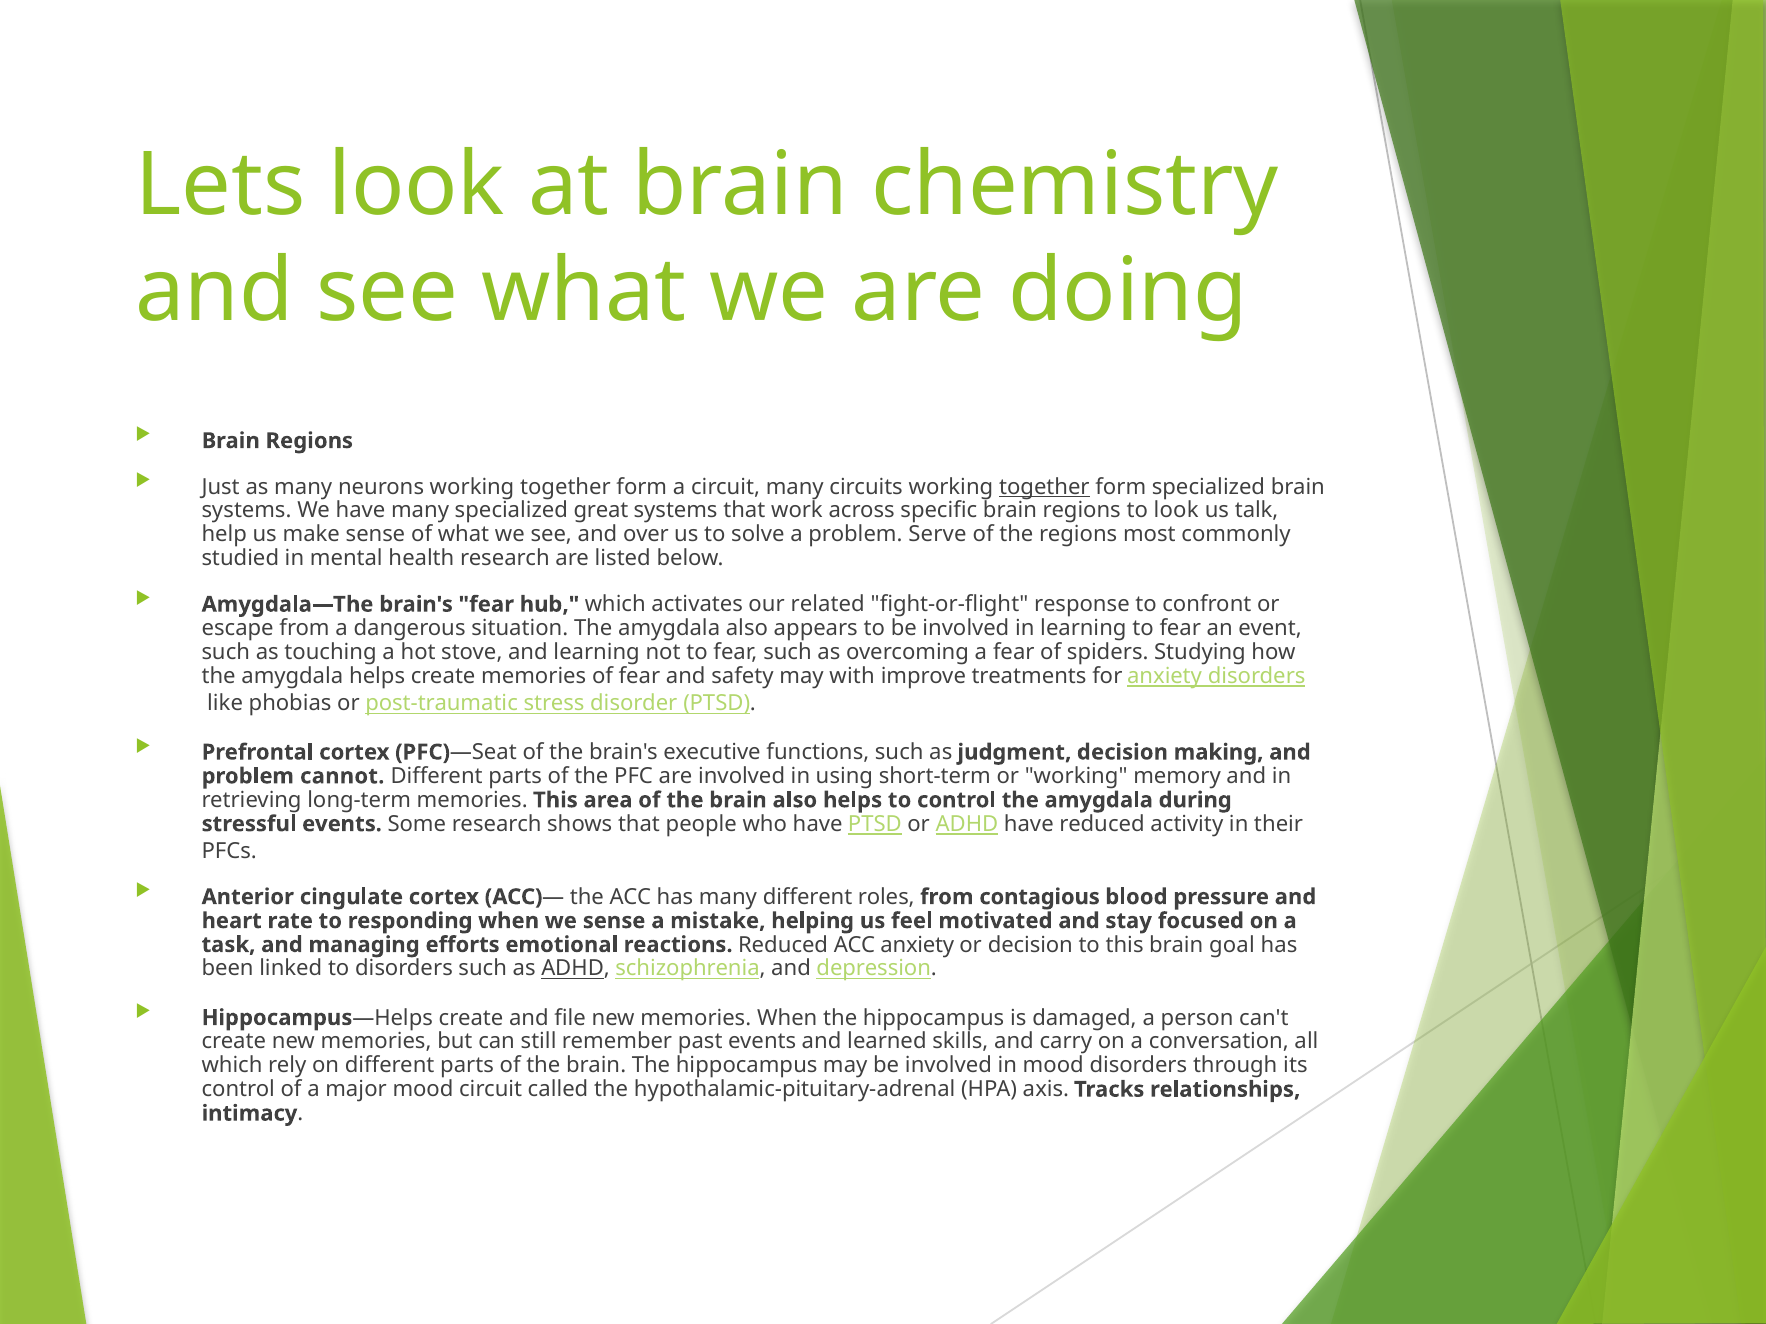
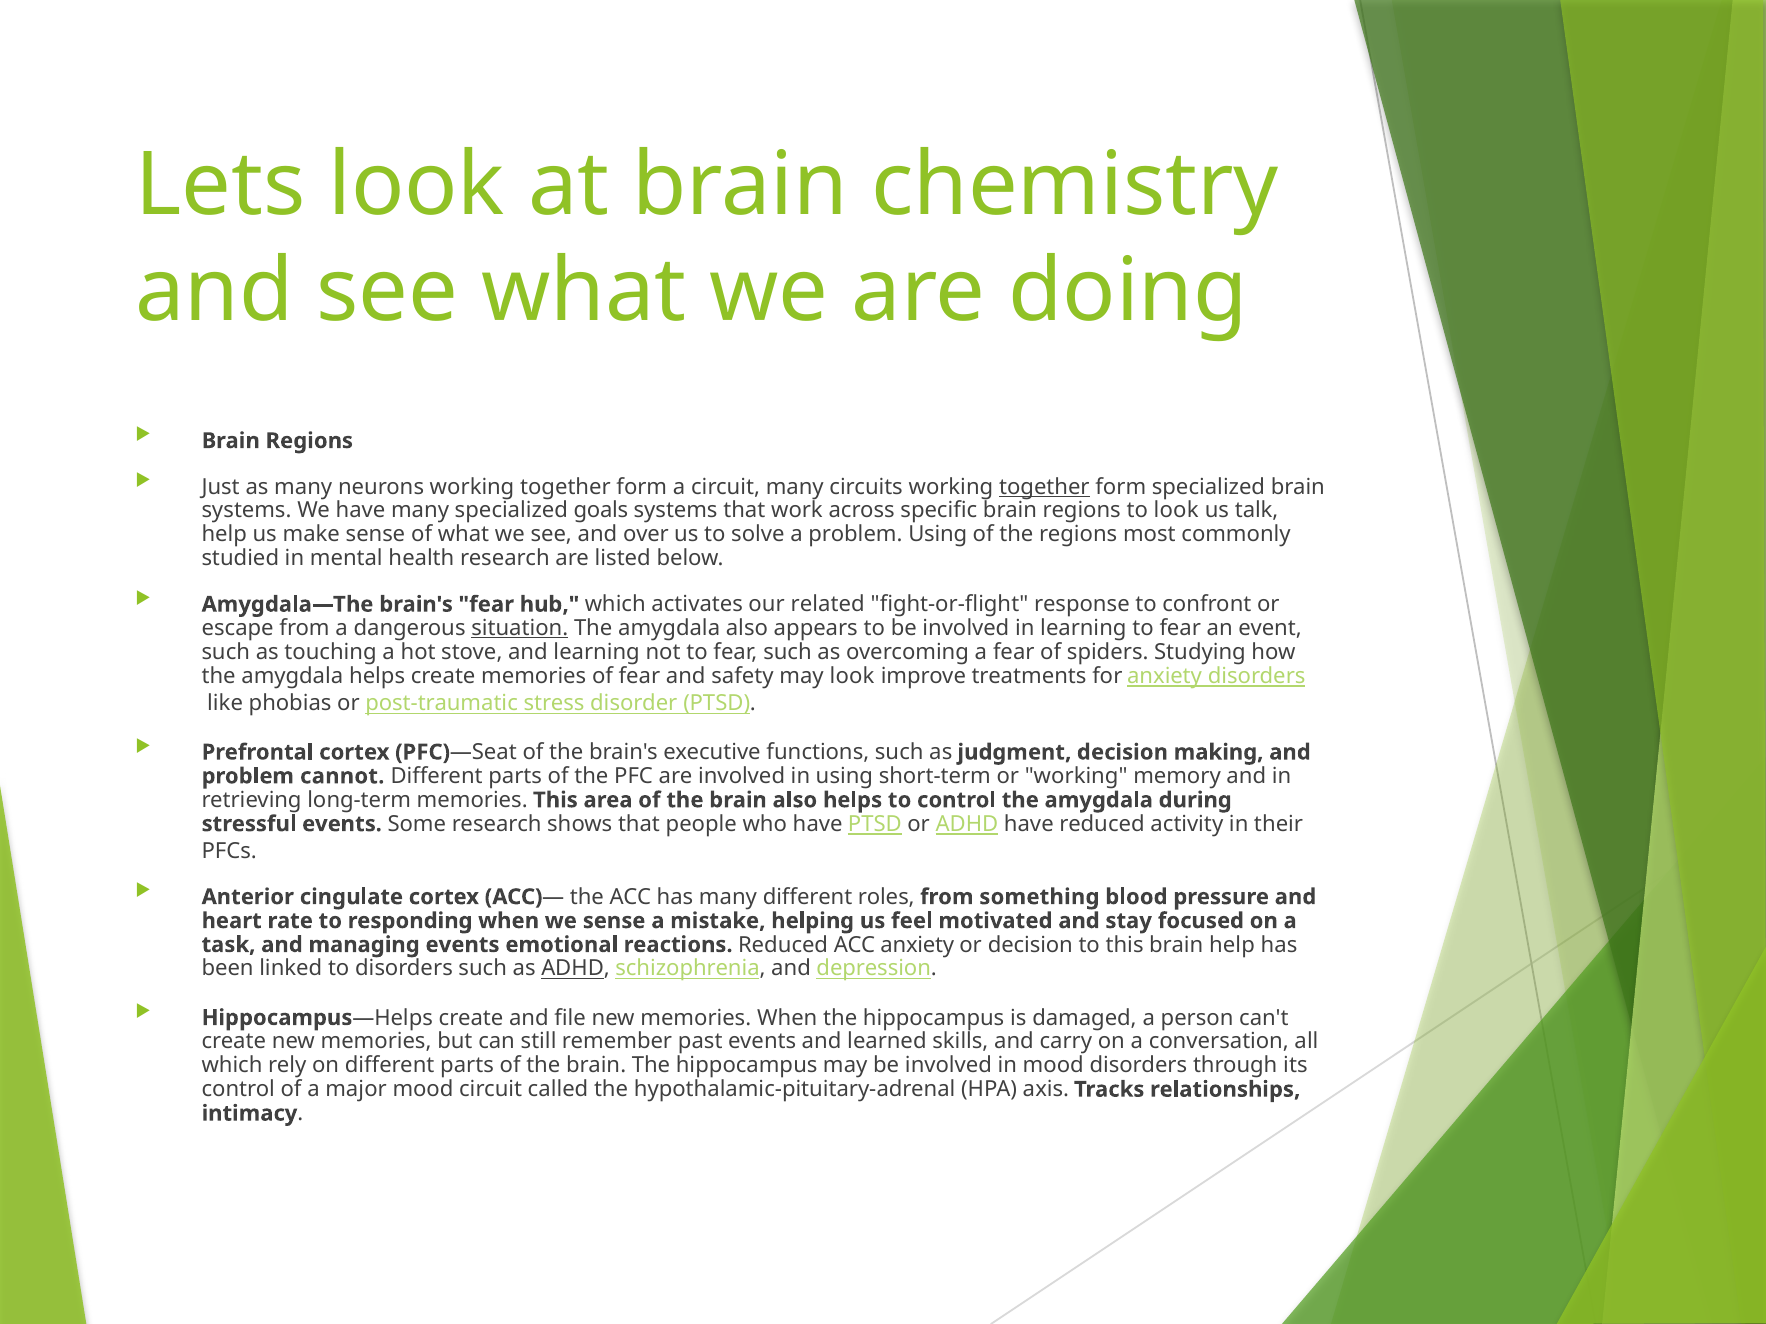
great: great -> goals (601, 511)
problem Serve: Serve -> Using (938, 535)
situation underline: none -> present (520, 629)
may with: with -> look (852, 676)
contagious: contagious -> something (1039, 897)
managing efforts: efforts -> events (462, 945)
brain goal: goal -> help (1232, 945)
